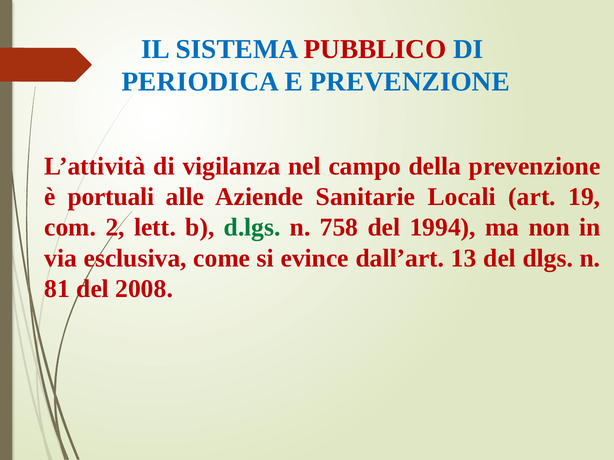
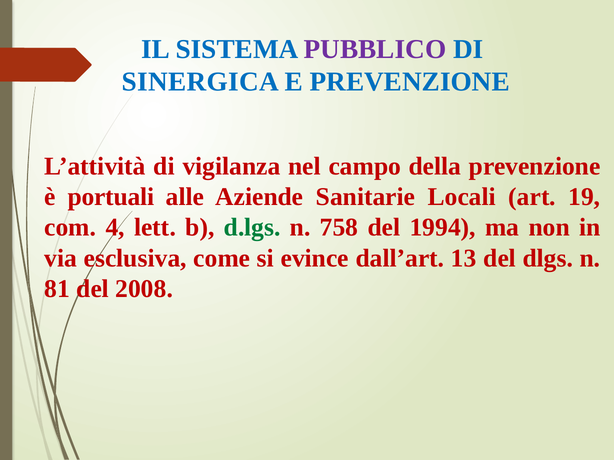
PUBBLICO colour: red -> purple (375, 49)
PERIODICA: PERIODICA -> SINERGICA (200, 82)
2: 2 -> 4 (115, 228)
